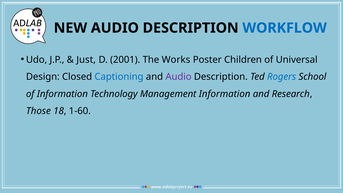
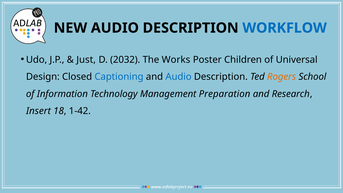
2001: 2001 -> 2032 (125, 60)
Audio colour: purple -> blue (179, 77)
Rogers colour: blue -> orange (282, 77)
Management Information: Information -> Preparation (225, 94)
Those: Those -> Insert (38, 111)
1-60: 1-60 -> 1-42 (80, 111)
